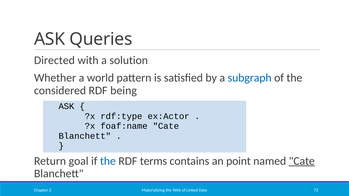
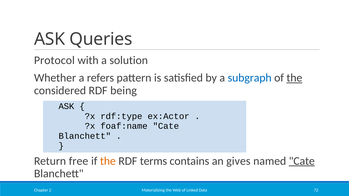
Directed: Directed -> Protocol (54, 60)
world: world -> refers (100, 78)
the underline: none -> present (294, 78)
goal: goal -> free (79, 161)
the colour: blue -> orange (108, 161)
point: point -> gives (238, 161)
